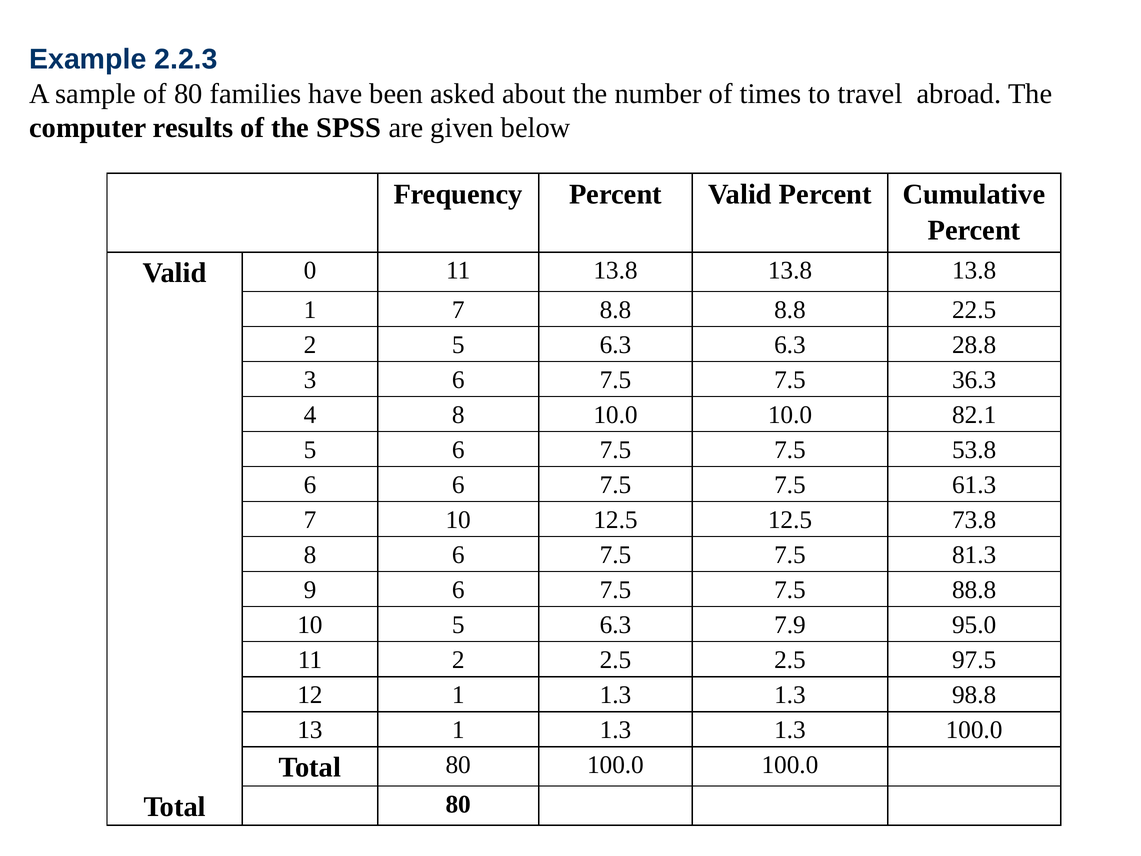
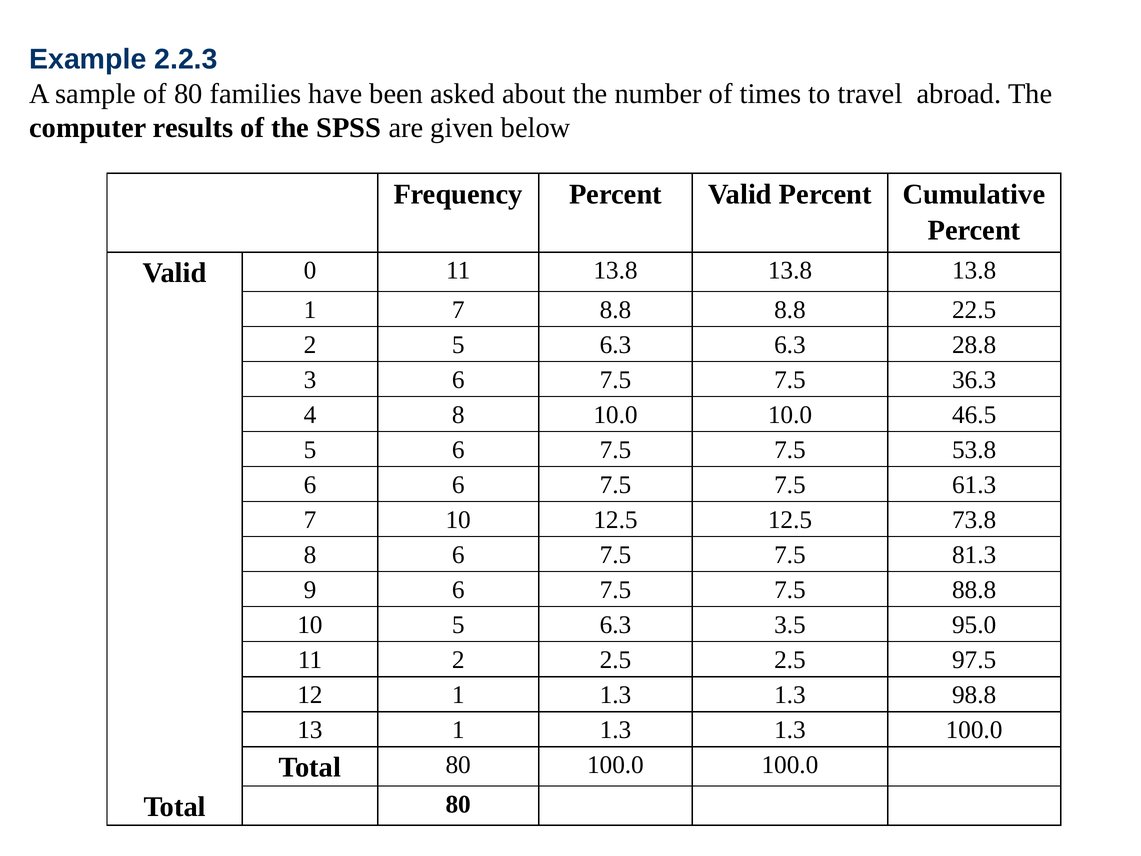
82.1: 82.1 -> 46.5 (974, 415)
7.9: 7.9 -> 3.5 (790, 625)
